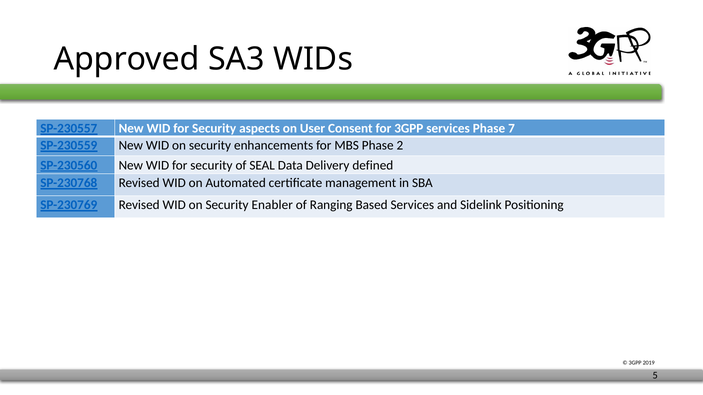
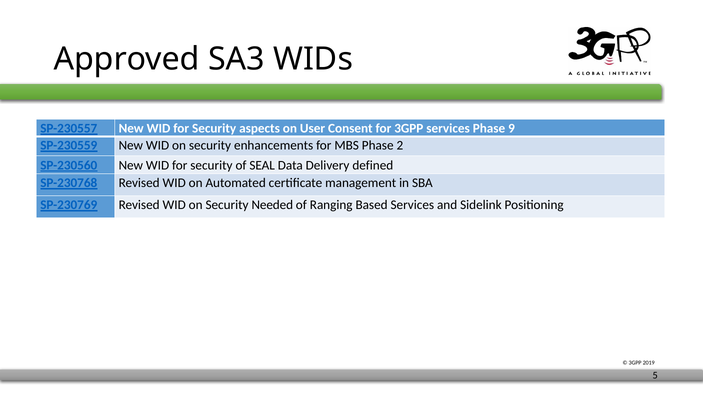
7: 7 -> 9 (512, 129)
Enabler: Enabler -> Needed (272, 205)
